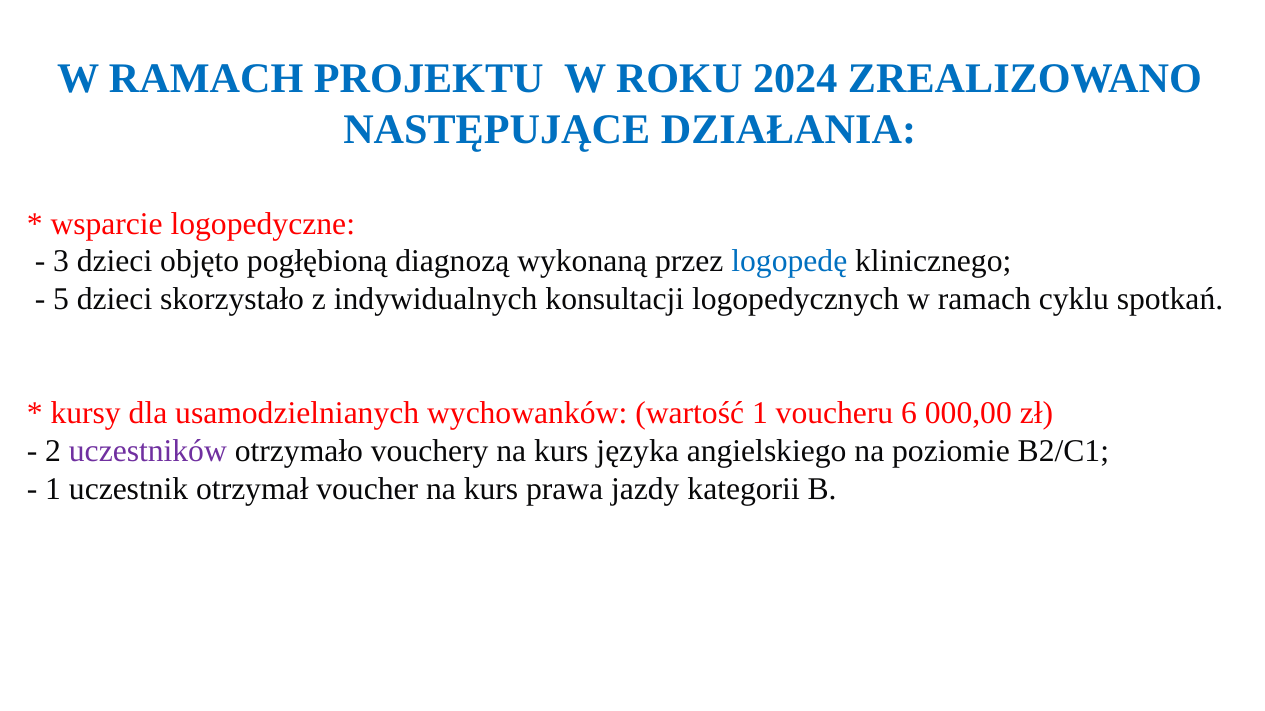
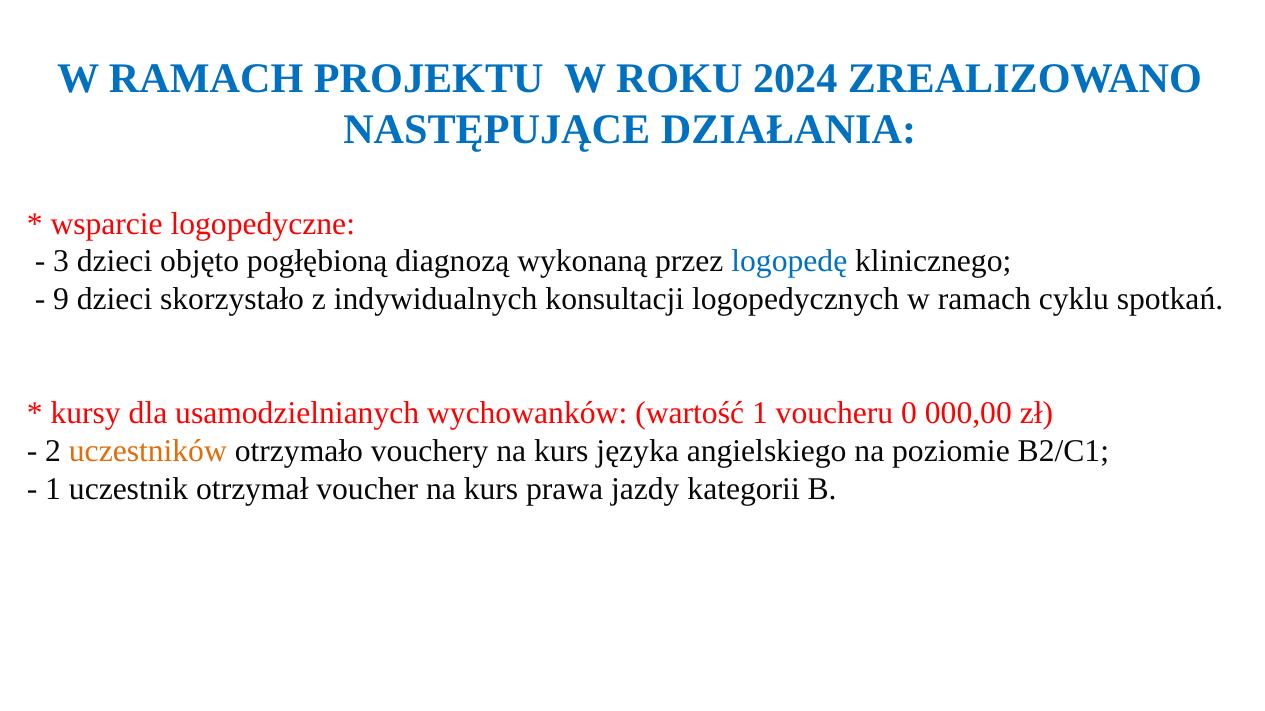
5: 5 -> 9 (61, 300)
6: 6 -> 0 (909, 414)
uczestników colour: purple -> orange (148, 451)
